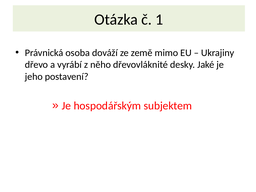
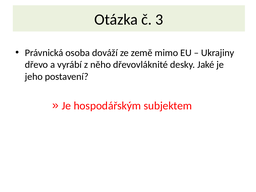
1: 1 -> 3 (159, 19)
